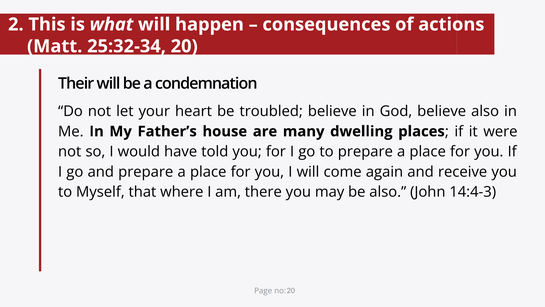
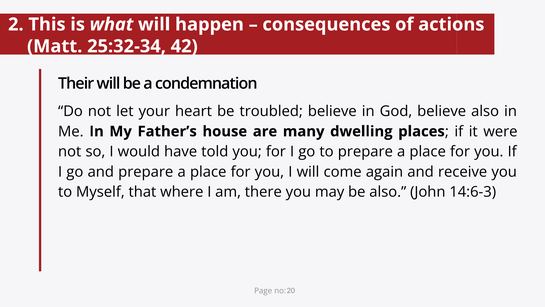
20: 20 -> 42 (184, 46)
14:4-3: 14:4-3 -> 14:6-3 (473, 192)
